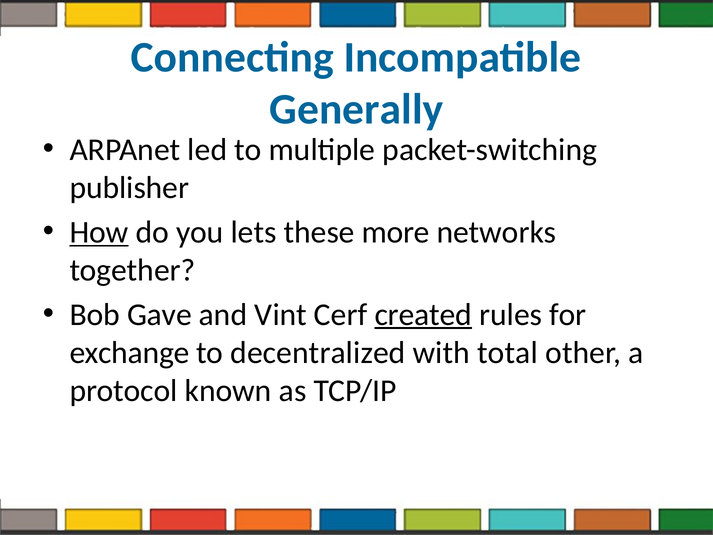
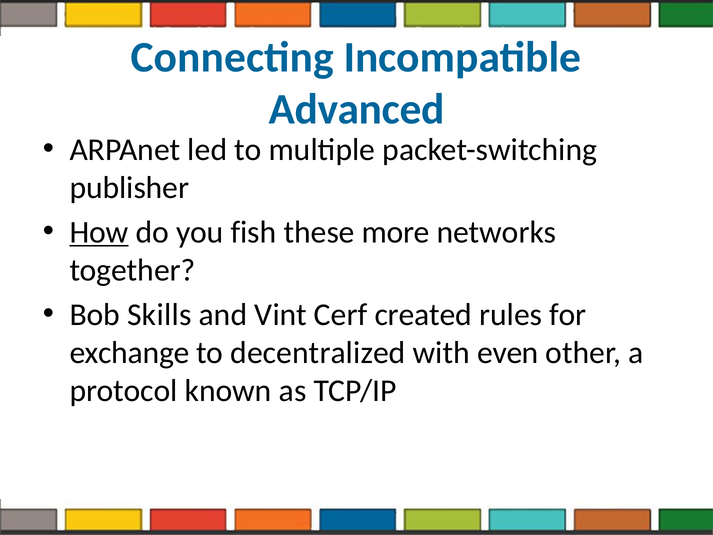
Generally: Generally -> Advanced (357, 109)
lets: lets -> fish (254, 232)
Gave: Gave -> Skills (159, 314)
created underline: present -> none (423, 314)
total: total -> even (508, 352)
